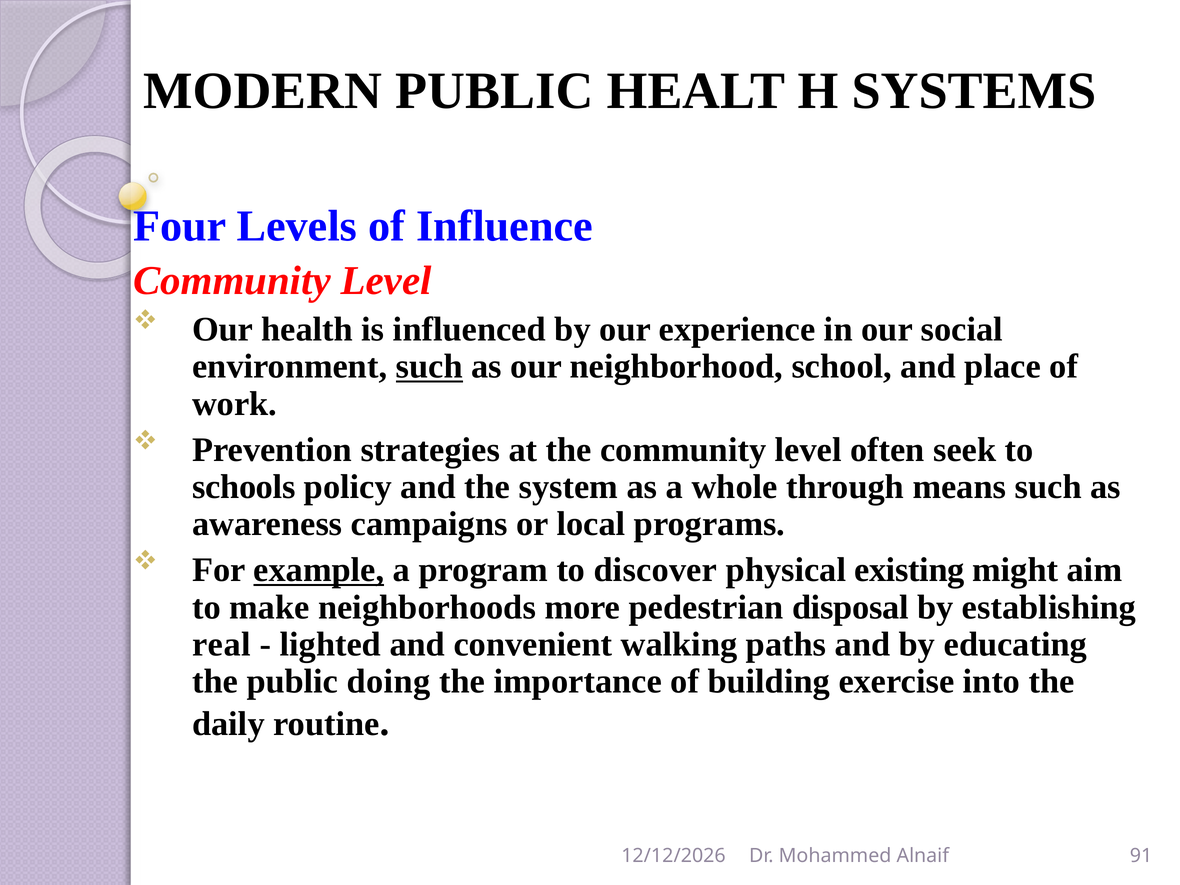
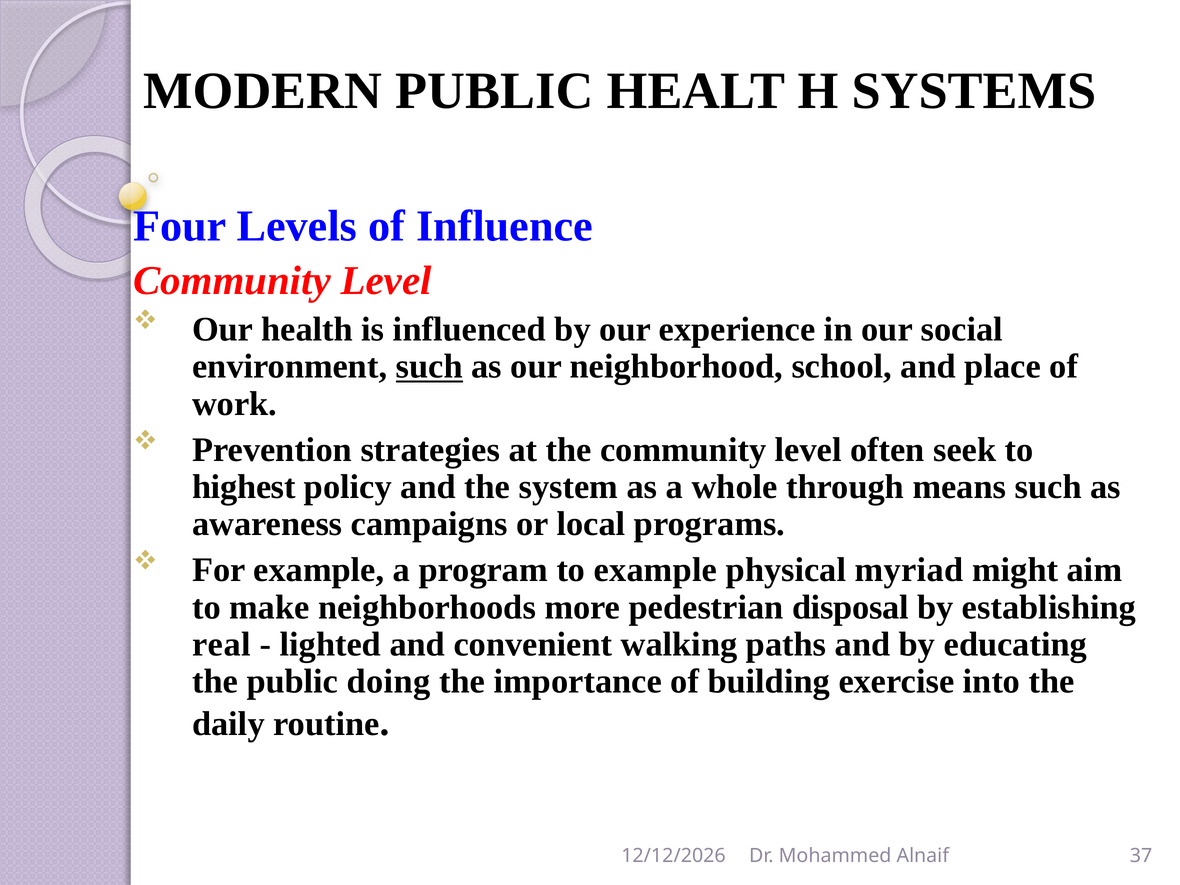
schools: schools -> highest (244, 487)
example underline: present -> none (319, 570)
to discover: discover -> example (655, 570)
existing: existing -> myriad (909, 570)
91: 91 -> 37 (1141, 856)
